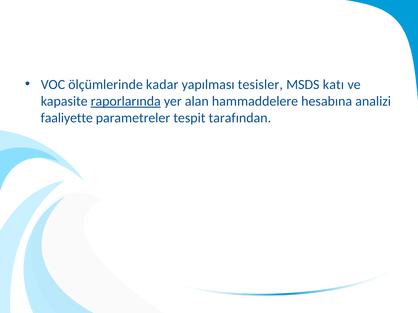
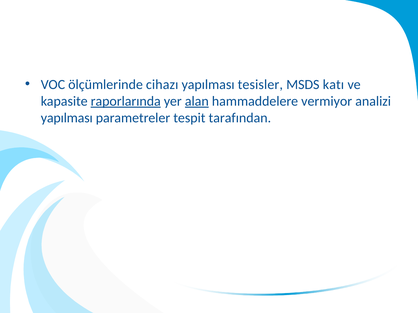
kadar: kadar -> cihazı (162, 85)
alan underline: none -> present (197, 101)
hesabına: hesabına -> vermiyor (327, 101)
faaliyette: faaliyette -> yapılması (67, 118)
